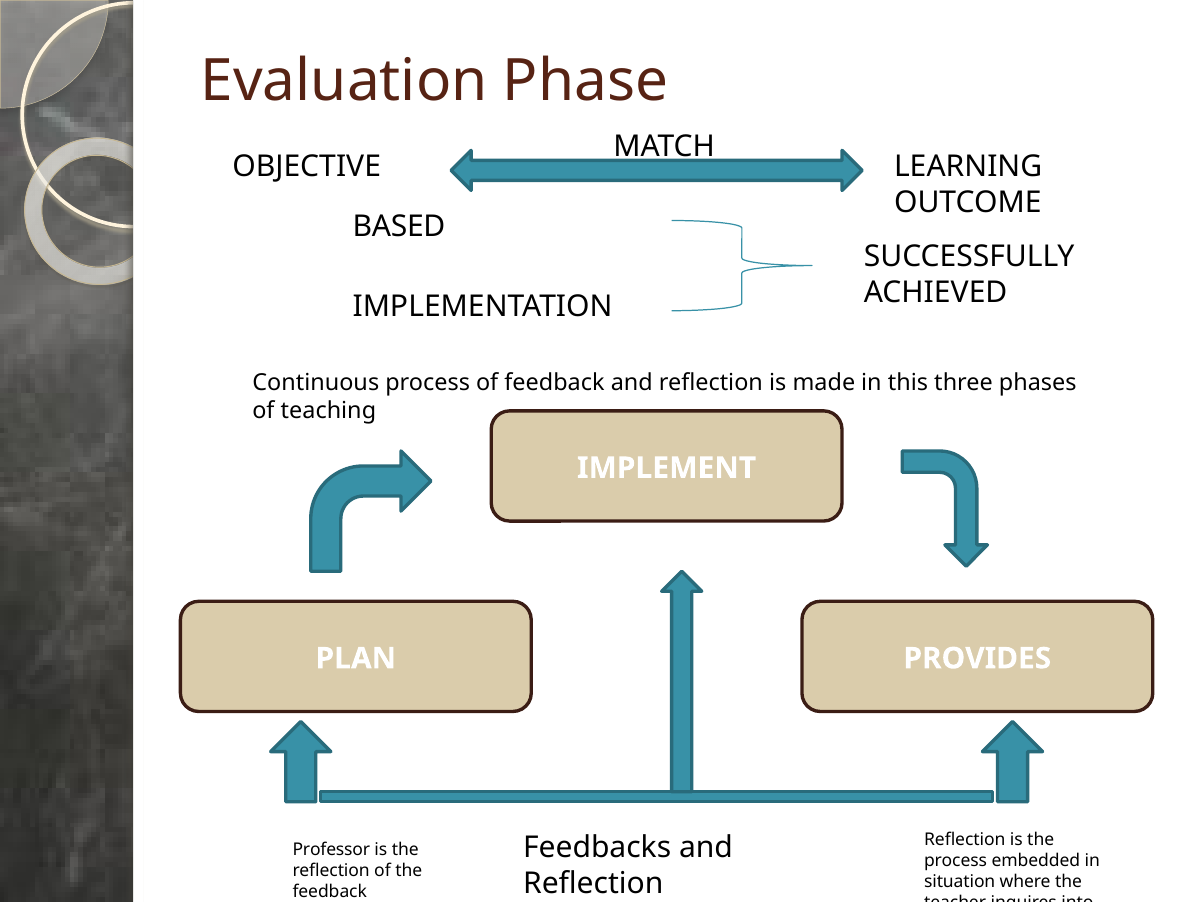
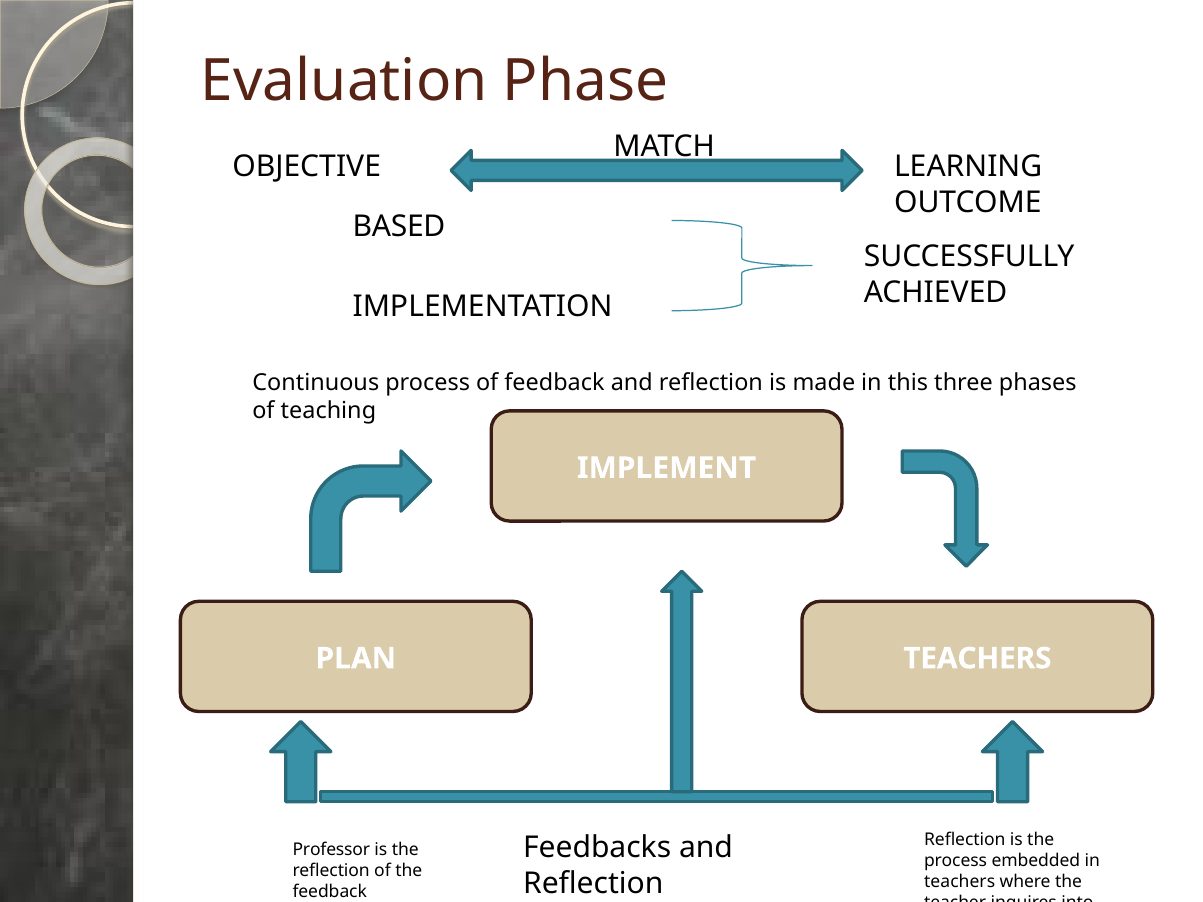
PLAN PROVIDES: PROVIDES -> TEACHERS (977, 659)
situation: situation -> teachers (960, 882)
